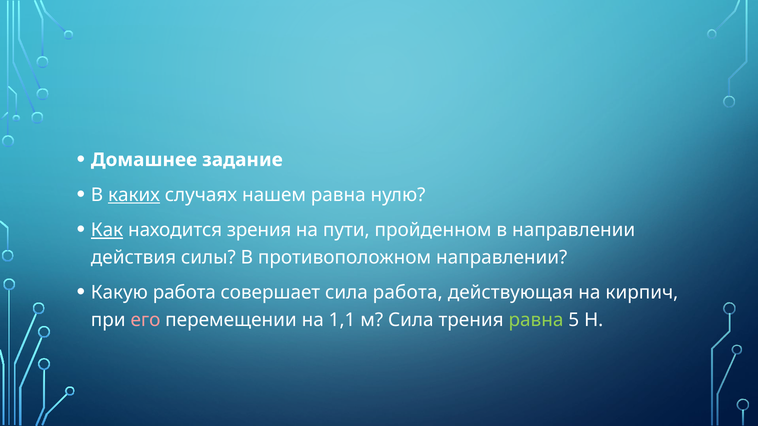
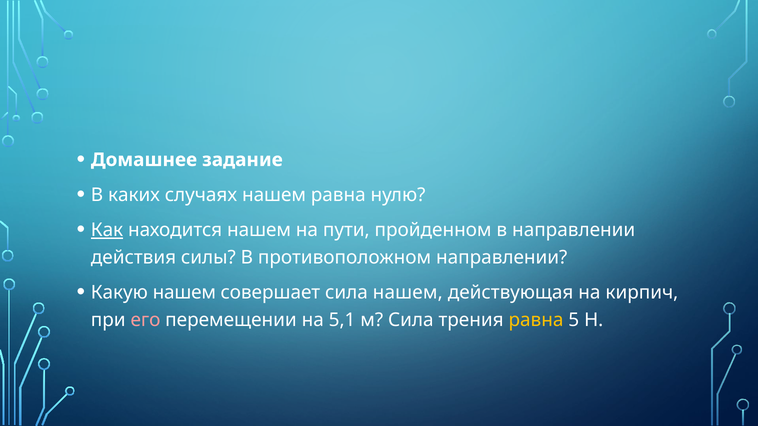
каких underline: present -> none (134, 195)
находится зрения: зрения -> нашем (259, 230)
Какую работа: работа -> нашем (184, 293)
сила работа: работа -> нашем (408, 293)
1,1: 1,1 -> 5,1 (342, 320)
равна colour: light green -> yellow (536, 320)
